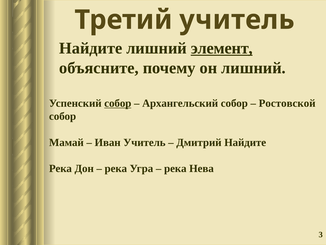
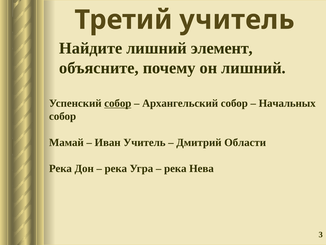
элемент underline: present -> none (222, 48)
Ростовской: Ростовской -> Начальных (287, 103)
Дмитрий Найдите: Найдите -> Области (245, 142)
